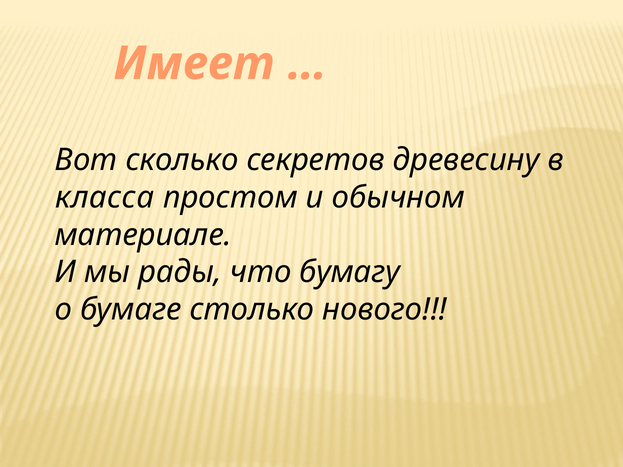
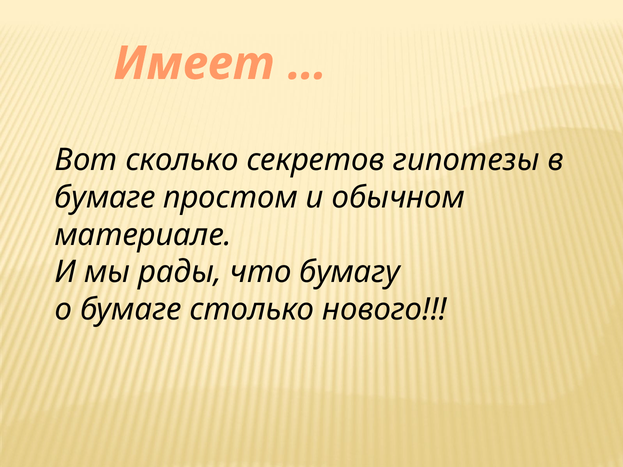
древесину: древесину -> гипотезы (466, 160)
класса: класса -> бумаге (105, 198)
